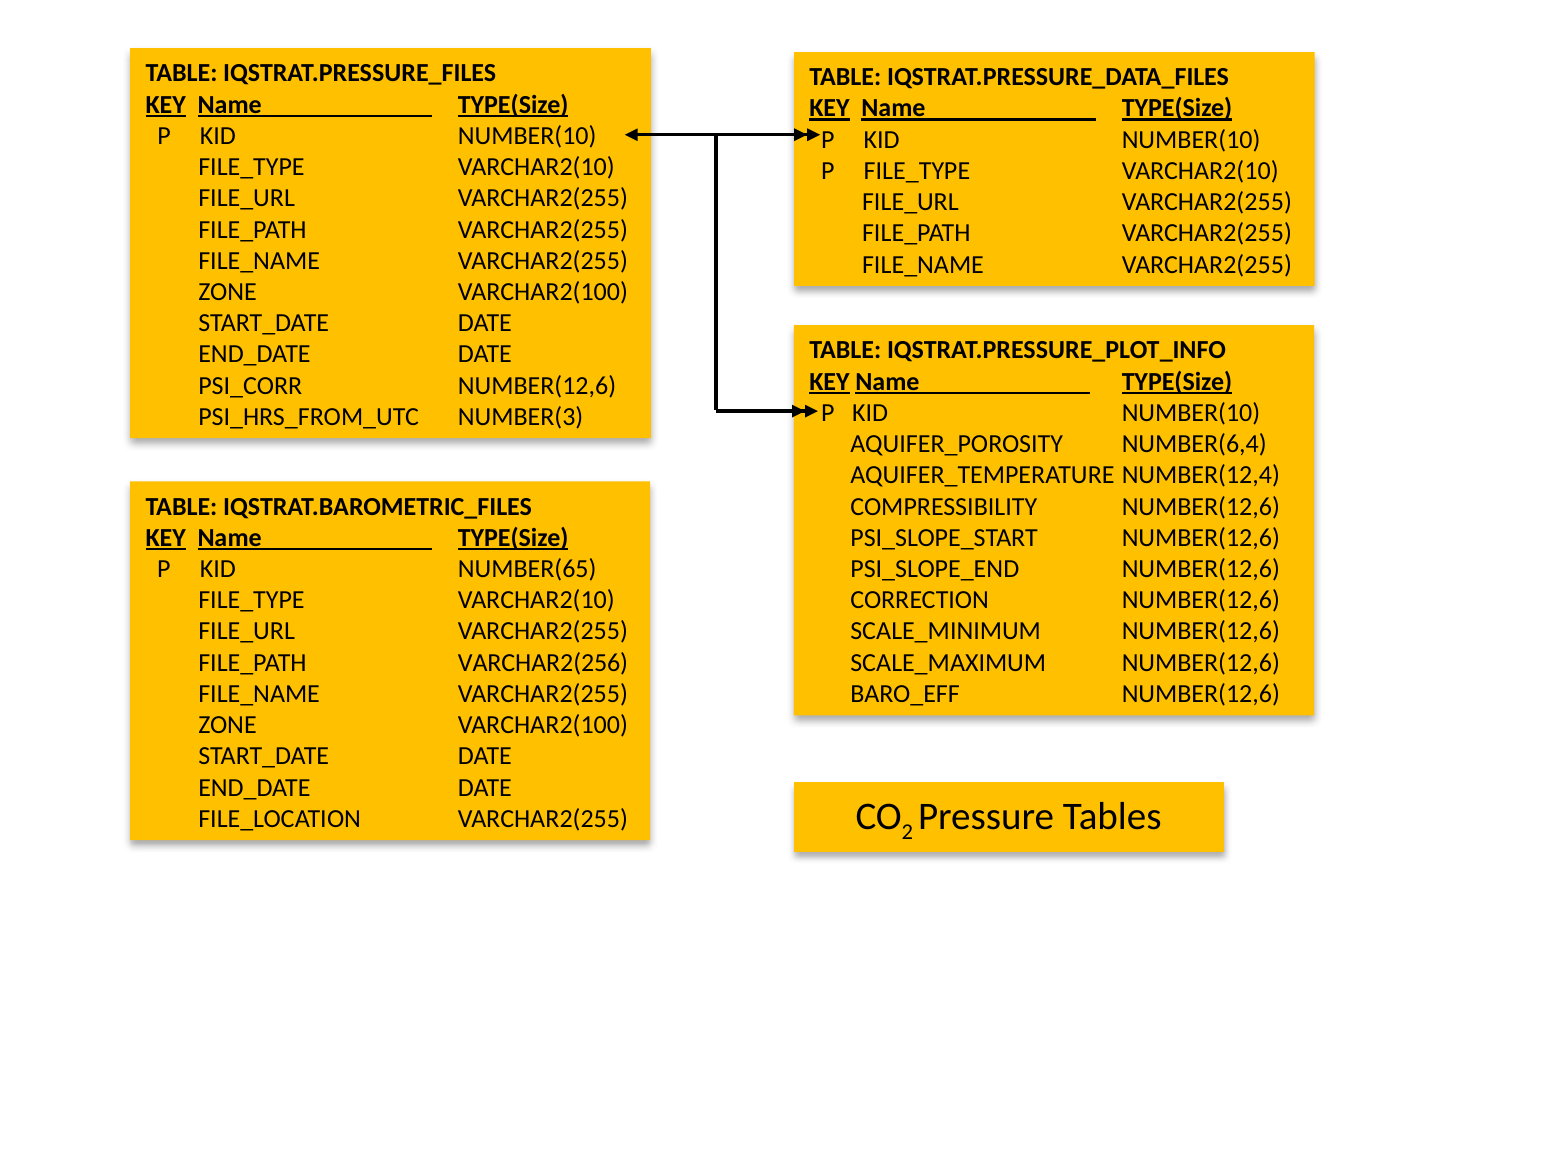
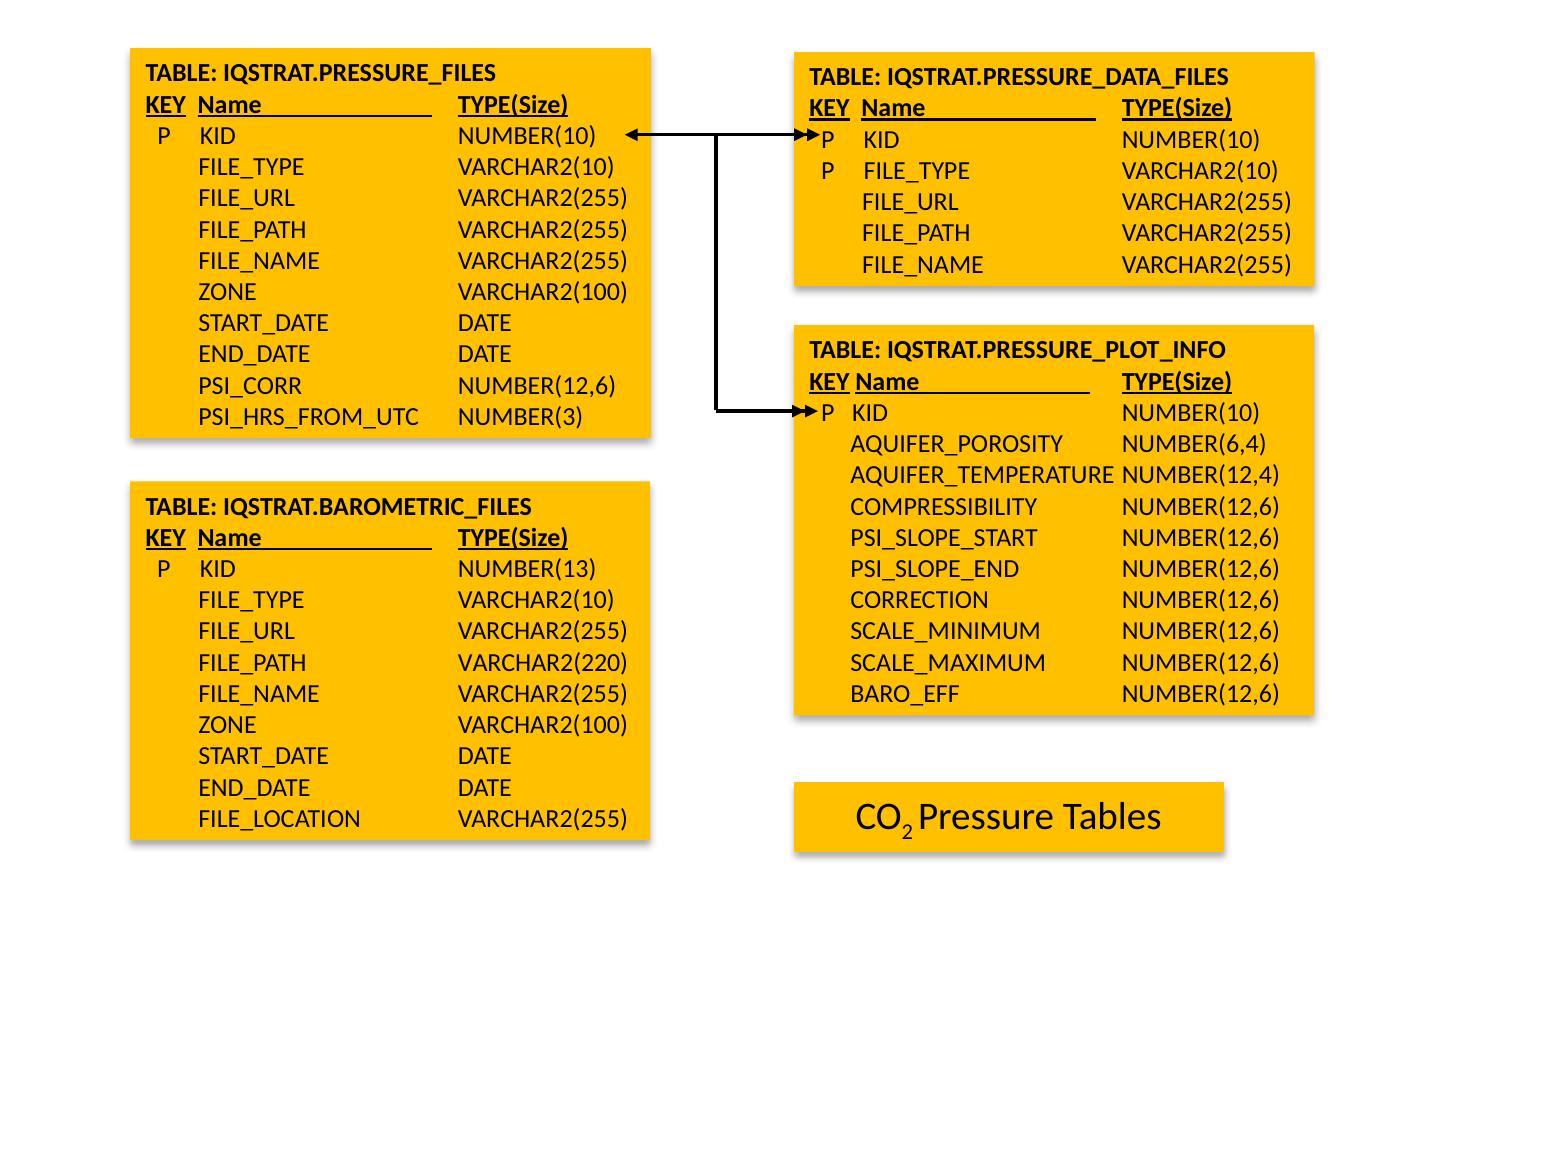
NUMBER(65: NUMBER(65 -> NUMBER(13 (527, 569)
VARCHAR2(256: VARCHAR2(256 -> VARCHAR2(220 (543, 663)
